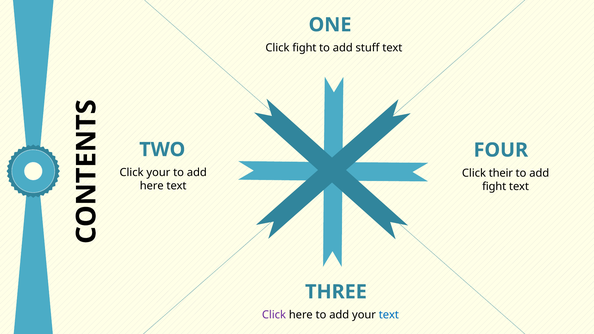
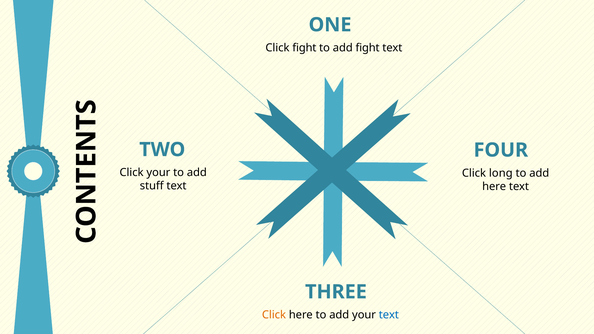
add stuff: stuff -> fight (368, 48)
their: their -> long (501, 173)
here: here -> stuff (152, 186)
fight: fight -> here (494, 187)
Click colour: purple -> orange (274, 315)
